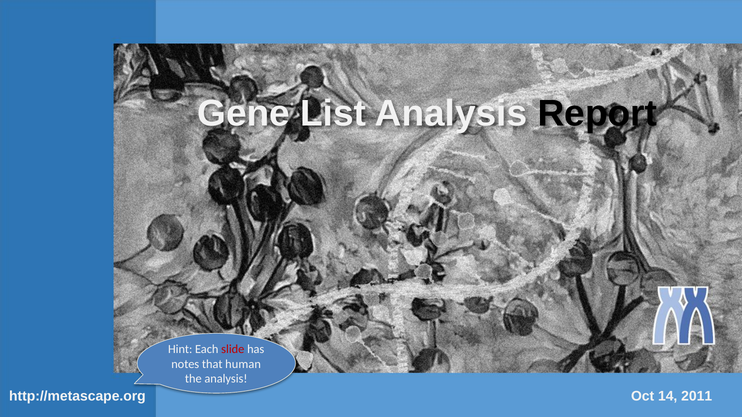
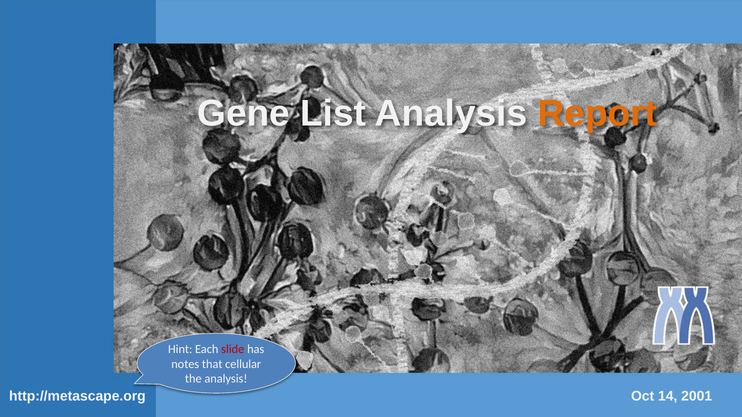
Report colour: black -> orange (597, 114)
human: human -> cellular (243, 364)
2011: 2011 -> 2001 (697, 397)
